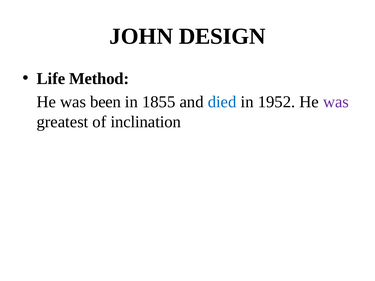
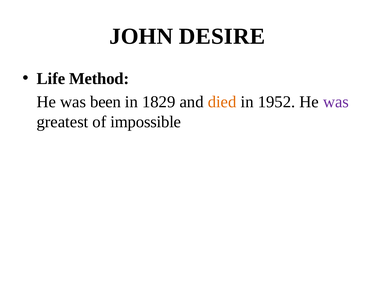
DESIGN: DESIGN -> DESIRE (222, 36)
1855: 1855 -> 1829 (159, 102)
died colour: blue -> orange (222, 102)
inclination: inclination -> impossible (146, 122)
